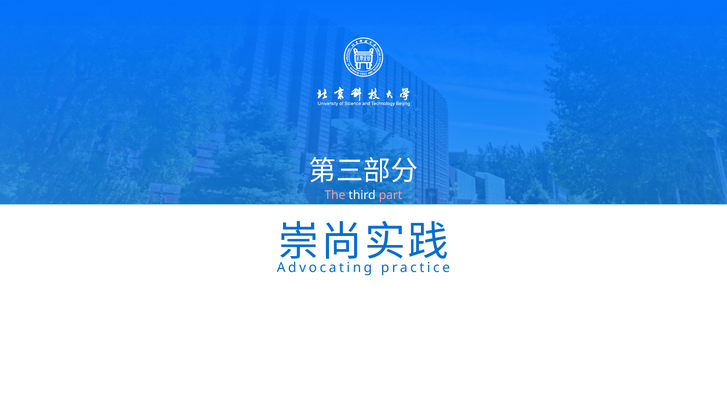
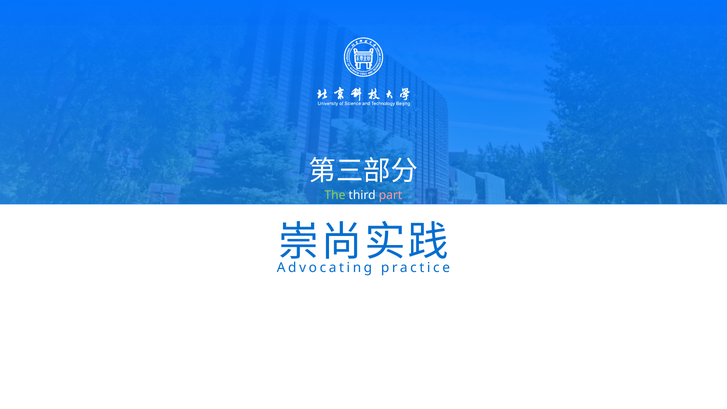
The colour: pink -> light green (335, 195)
